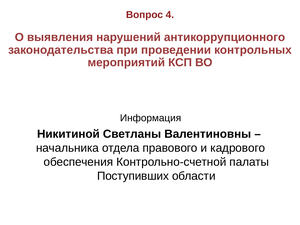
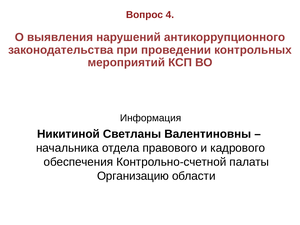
Поступивших: Поступивших -> Организацию (133, 176)
